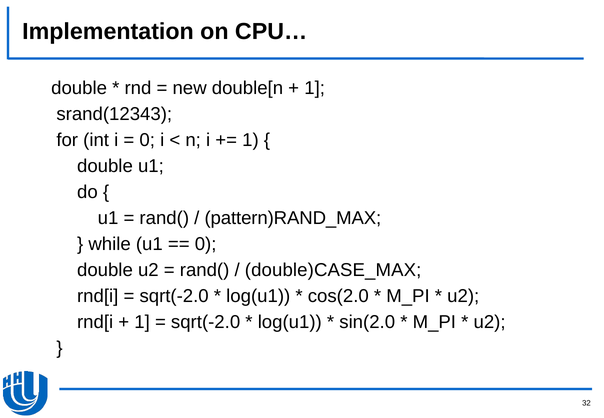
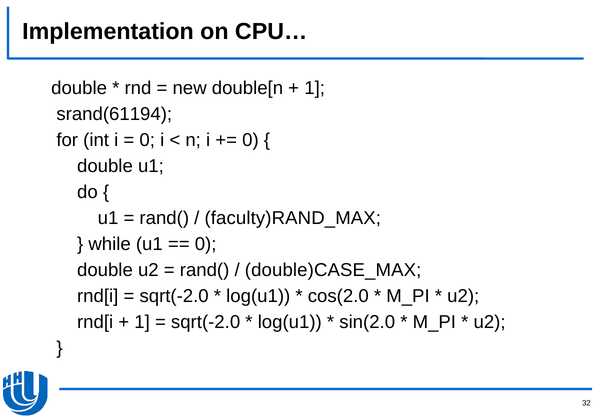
srand(12343: srand(12343 -> srand(61194 (114, 114)
1: 1 -> 0 (250, 140)
pattern)RAND_MAX: pattern)RAND_MAX -> faculty)RAND_MAX (293, 218)
